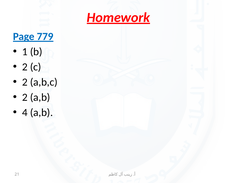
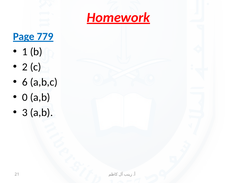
2: 2 -> 6 (25, 82)
2: 2 -> 0 (25, 97)
4: 4 -> 3 (25, 113)
